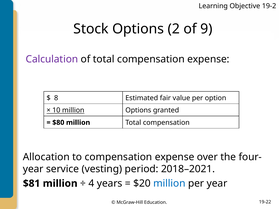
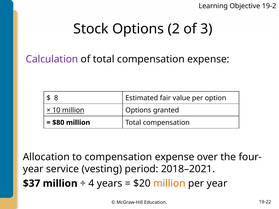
9: 9 -> 3 (206, 29)
$81: $81 -> $37 (32, 184)
million colour: blue -> orange (169, 184)
